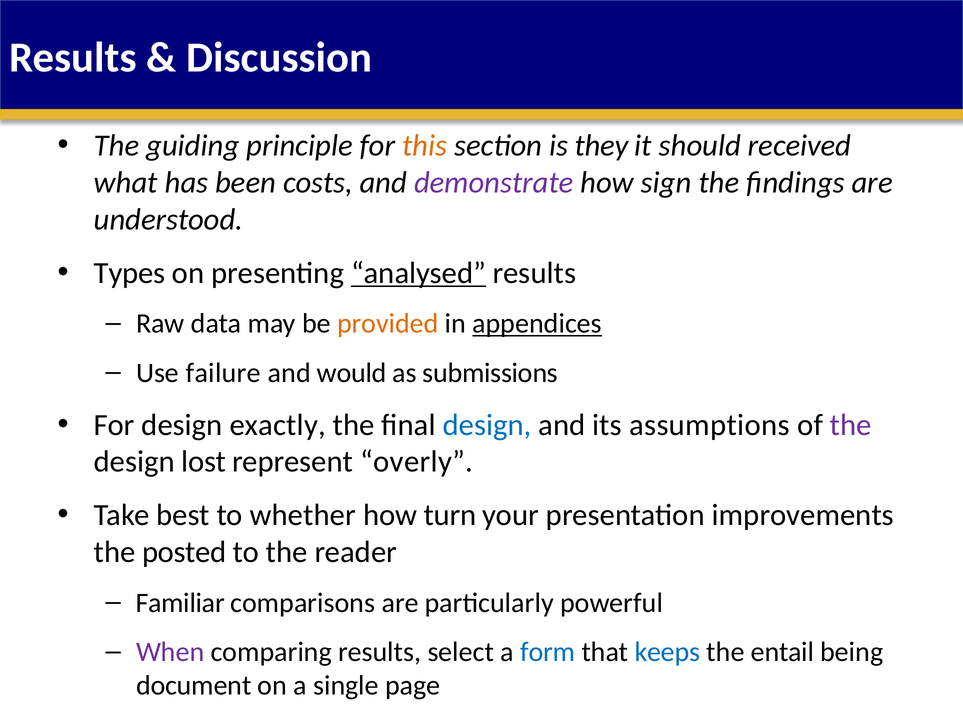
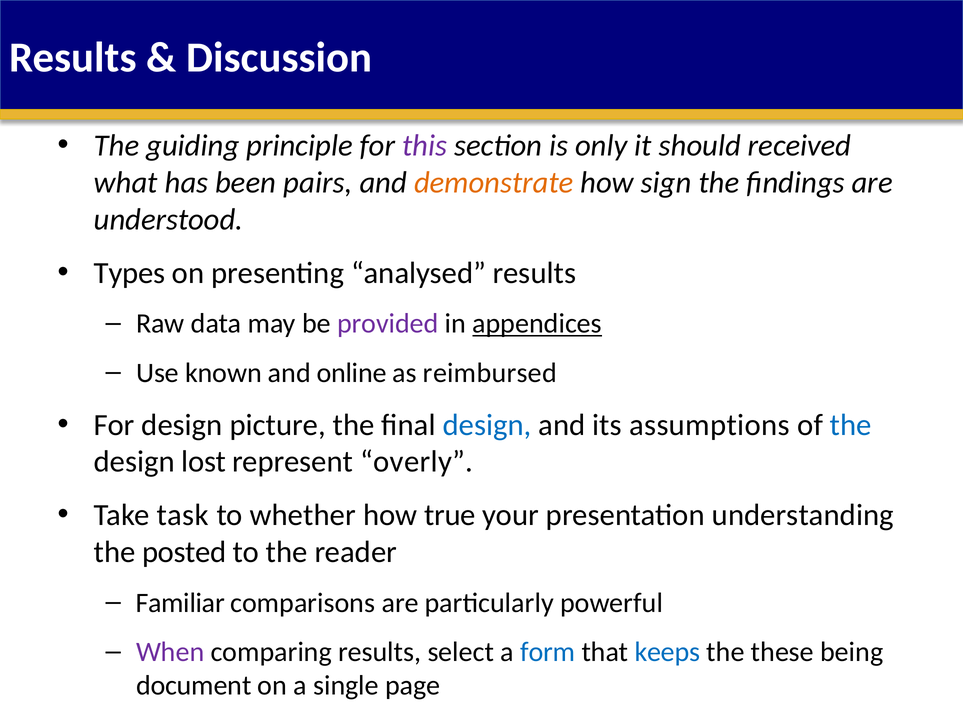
this colour: orange -> purple (425, 146)
they: they -> only (601, 146)
costs: costs -> pairs (318, 183)
demonstrate colour: purple -> orange (494, 183)
analysed underline: present -> none (419, 273)
provided colour: orange -> purple (388, 324)
failure: failure -> known (224, 373)
would: would -> online (352, 373)
submissions: submissions -> reimbursed (490, 373)
exactly: exactly -> picture (278, 425)
the colour: purple -> blue (851, 425)
best: best -> task (183, 515)
turn: turn -> true (450, 515)
improvements: improvements -> understanding (803, 515)
entail: entail -> these (782, 652)
